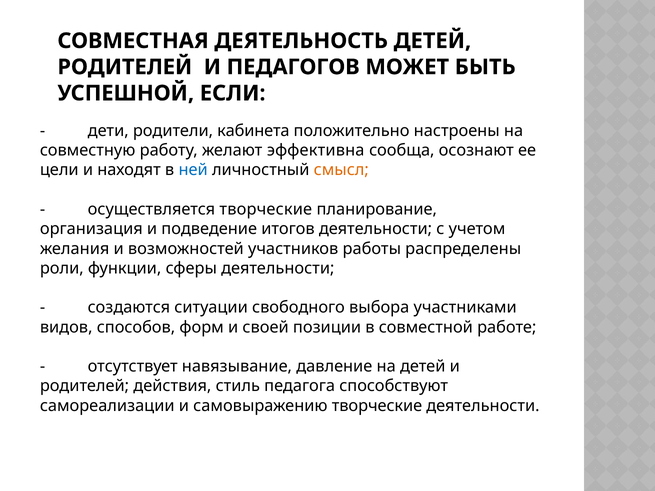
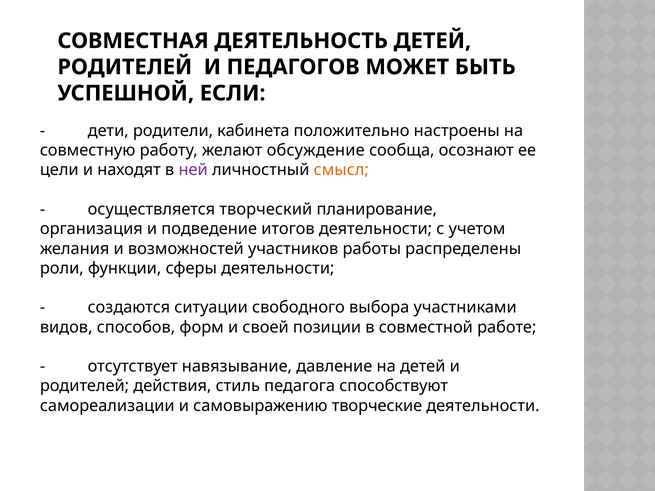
эффективна: эффективна -> обсуждение (316, 150)
ней colour: blue -> purple (193, 170)
осуществляется творческие: творческие -> творческий (266, 209)
